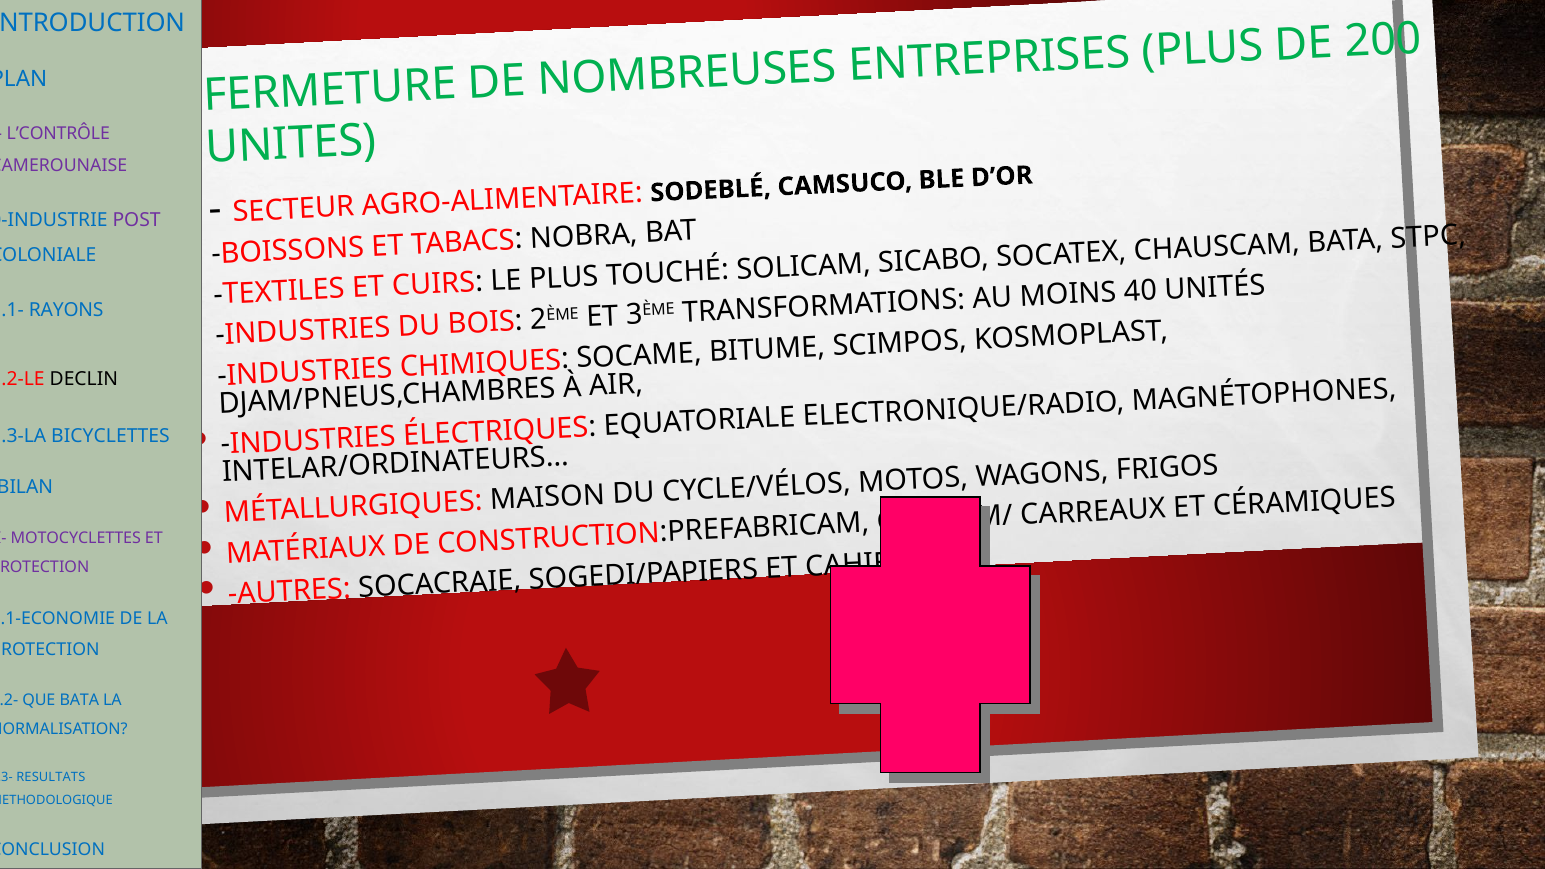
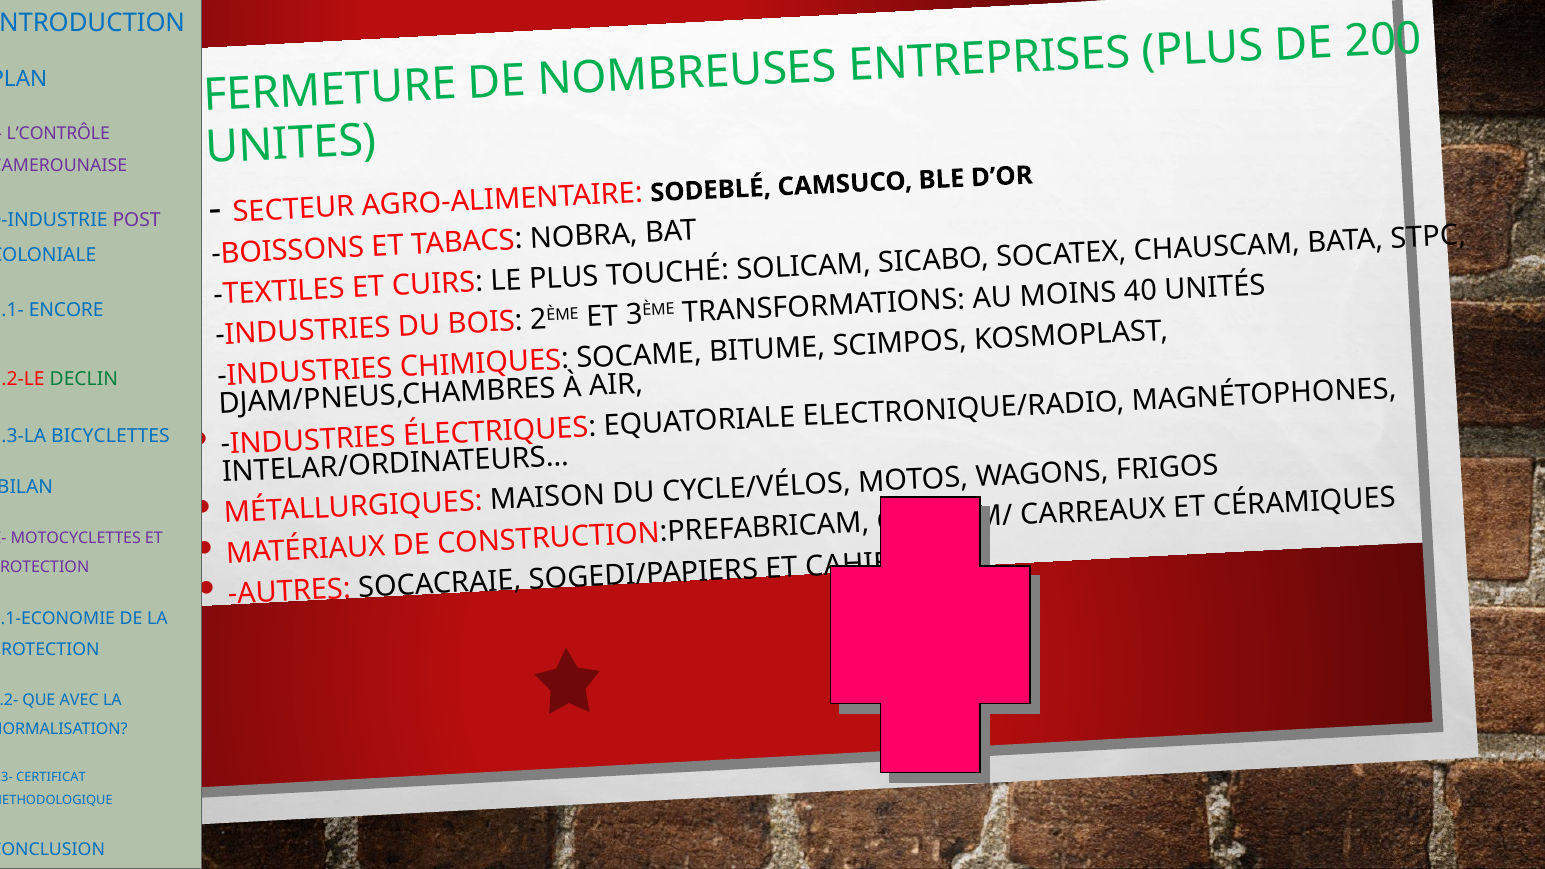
RAYONS: RAYONS -> ENCORE (66, 310)
DECLIN colour: black -> green (84, 379)
QUE BATA: BATA -> AVEC (79, 700)
RESULTATS: RESULTATS -> CERTIFICAT (51, 777)
